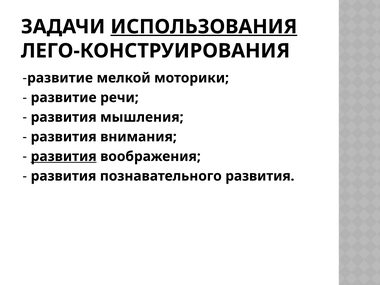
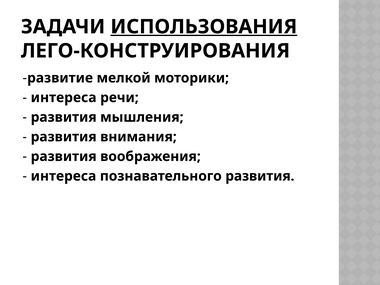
развитие: развитие -> интереса (64, 98)
развития underline: present -> none (64, 156)
развития: развития -> интереса (63, 176)
